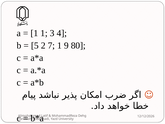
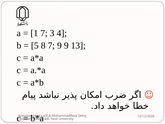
1 1: 1 -> 7 (44, 33)
2: 2 -> 8 (43, 45)
7 1: 1 -> 9 (59, 45)
80: 80 -> 13 (78, 45)
